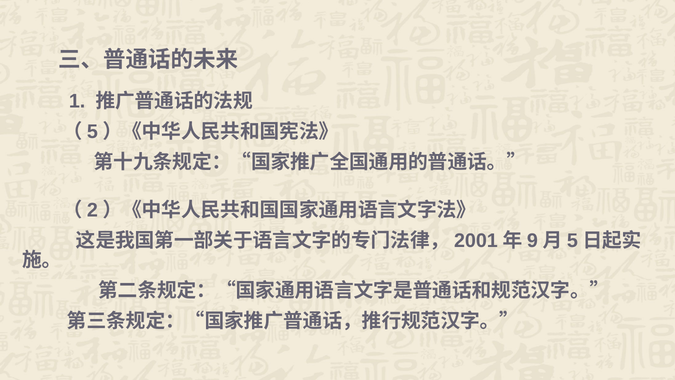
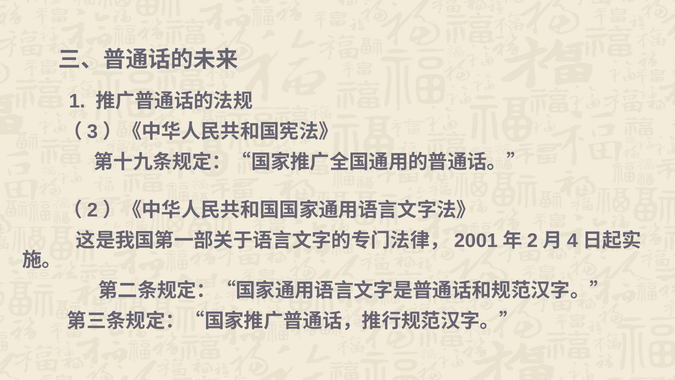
5: 5 -> 3 (92, 132)
9: 9 -> 2 (532, 241)
5: 5 -> 4 (572, 241)
